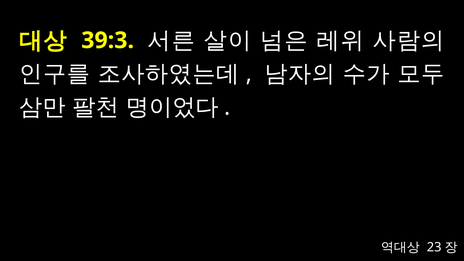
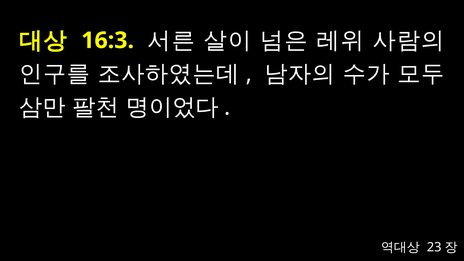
39:3: 39:3 -> 16:3 (108, 40)
